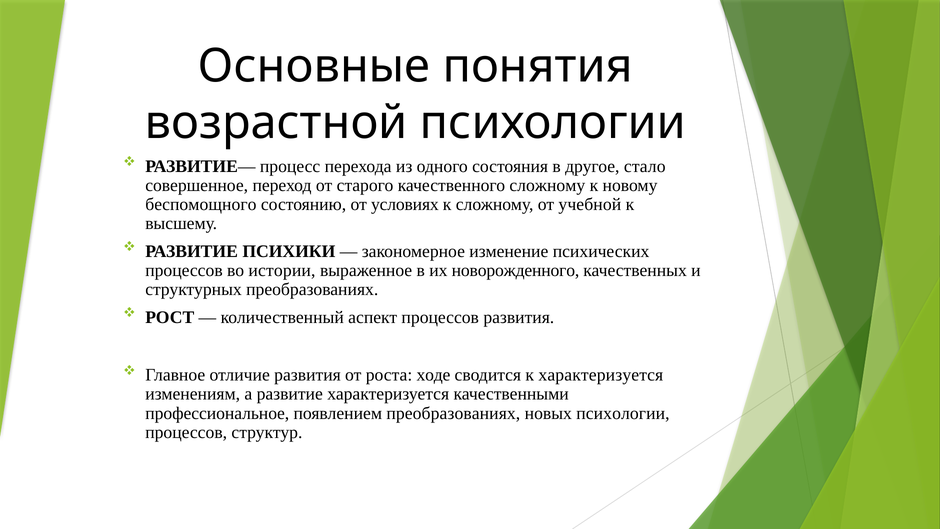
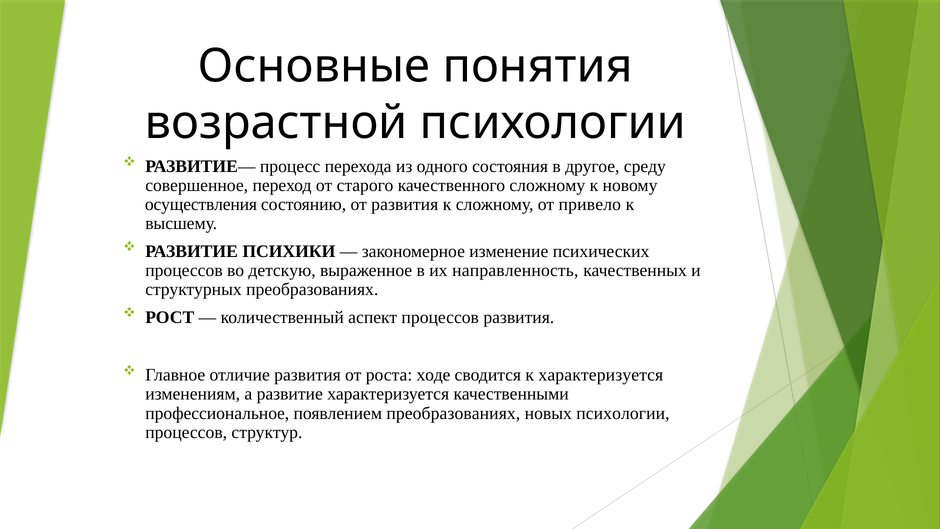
стало: стало -> среду (645, 166)
беспомощного: беспомощного -> осуществления (201, 204)
от условиях: условиях -> развития (405, 204)
учебной: учебной -> привело (590, 204)
истории: истории -> детскую (282, 270)
новорожденного: новорожденного -> направленность (515, 270)
